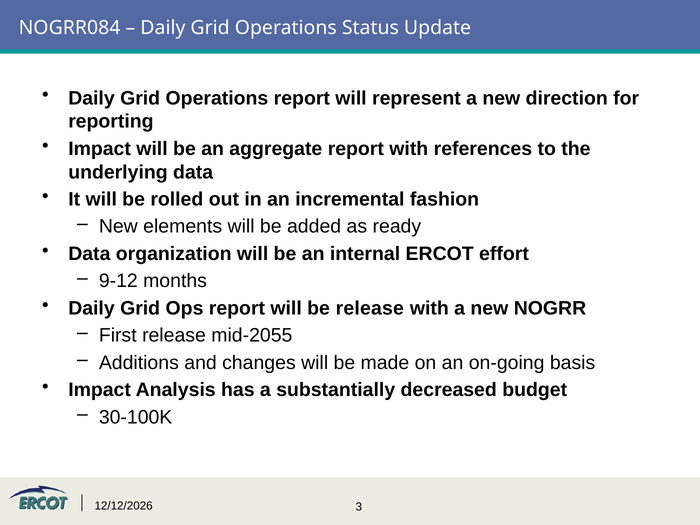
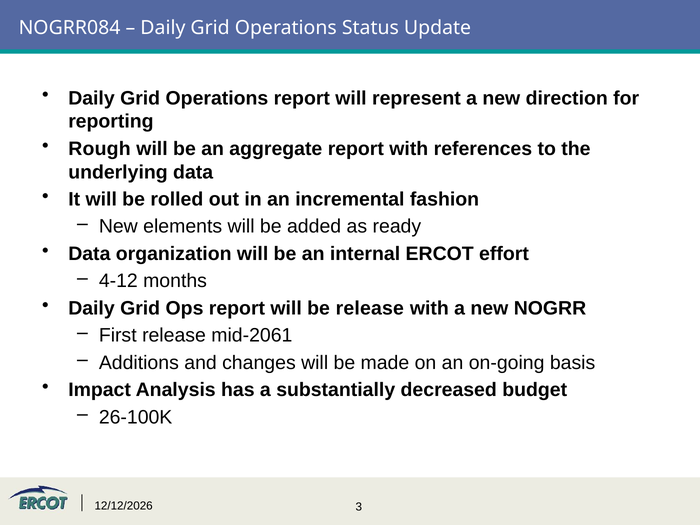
Impact: Impact -> Rough (99, 149)
9-12: 9-12 -> 4-12 (118, 281)
mid-2055: mid-2055 -> mid-2061 (252, 335)
30-100K: 30-100K -> 26-100K (136, 417)
